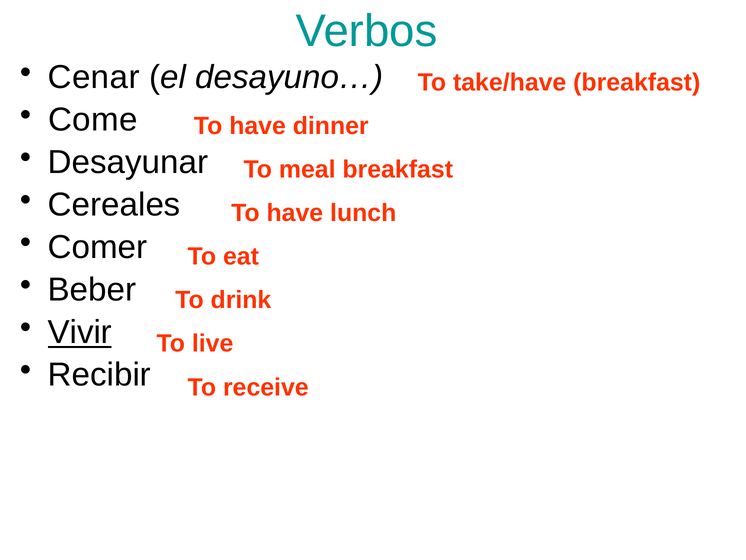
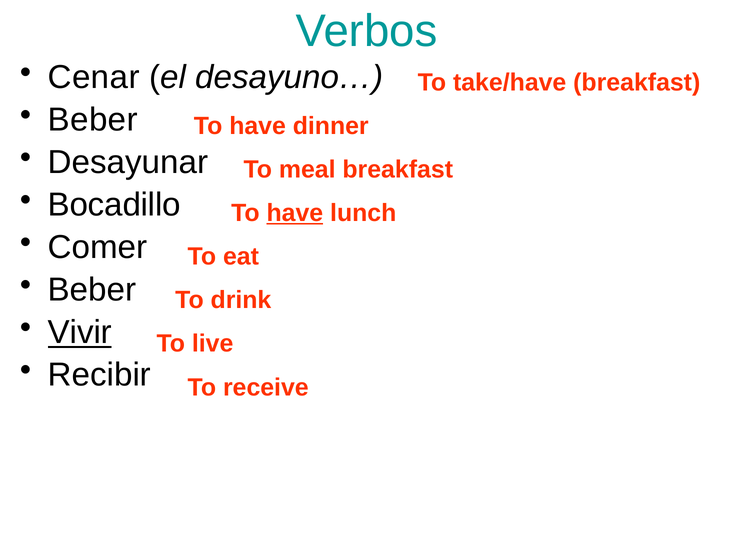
Come: Come -> Beber (93, 120)
Cereales: Cereales -> Bocadillo (114, 205)
have underline: none -> present (295, 213)
